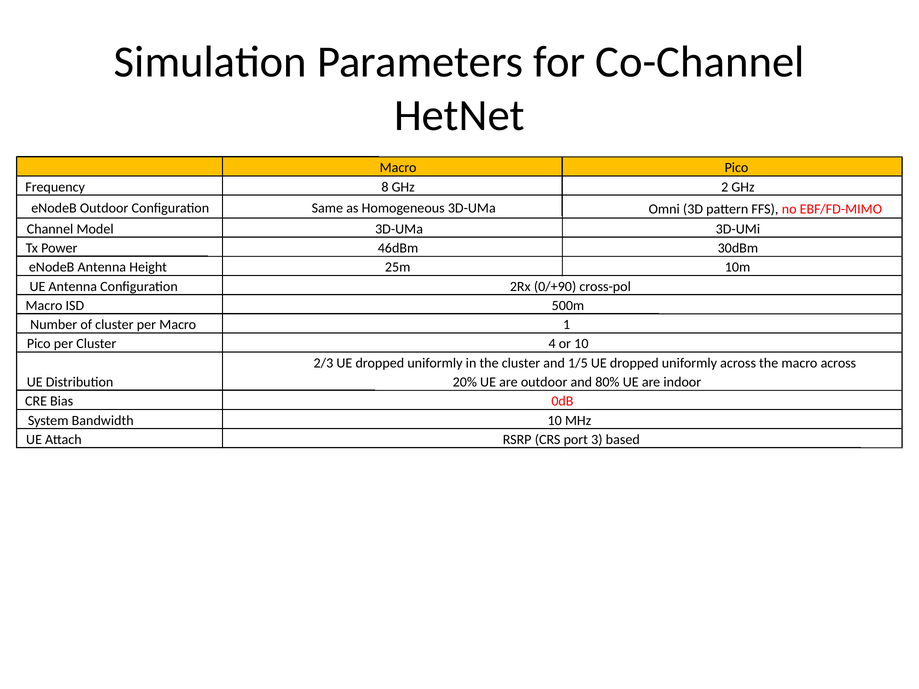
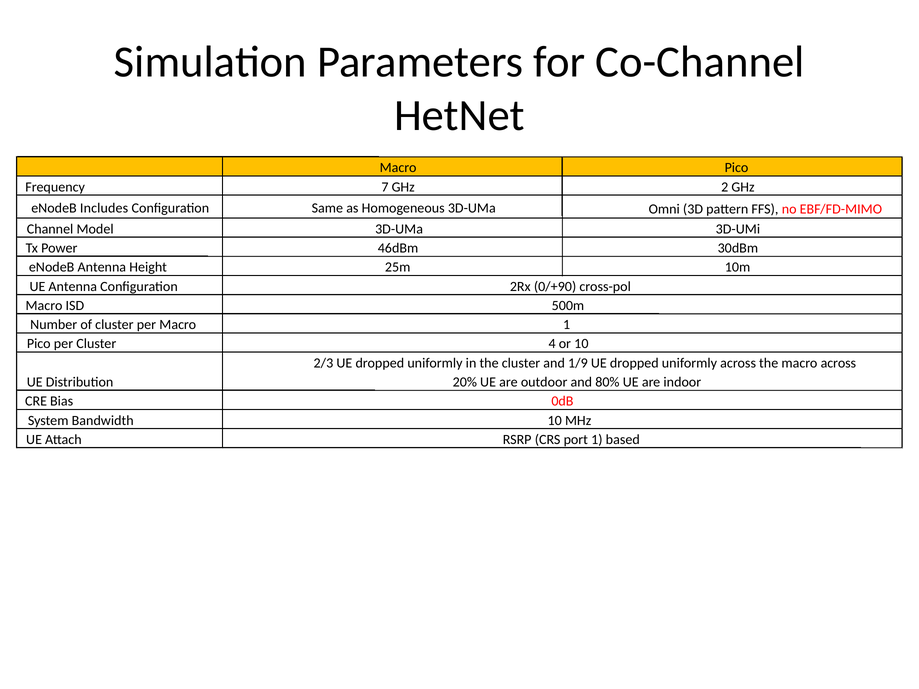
8: 8 -> 7 (385, 187)
eNodeB Outdoor: Outdoor -> Includes (104, 208)
1/5: 1/5 -> 1/9 (578, 363)
port 3: 3 -> 1 (597, 440)
